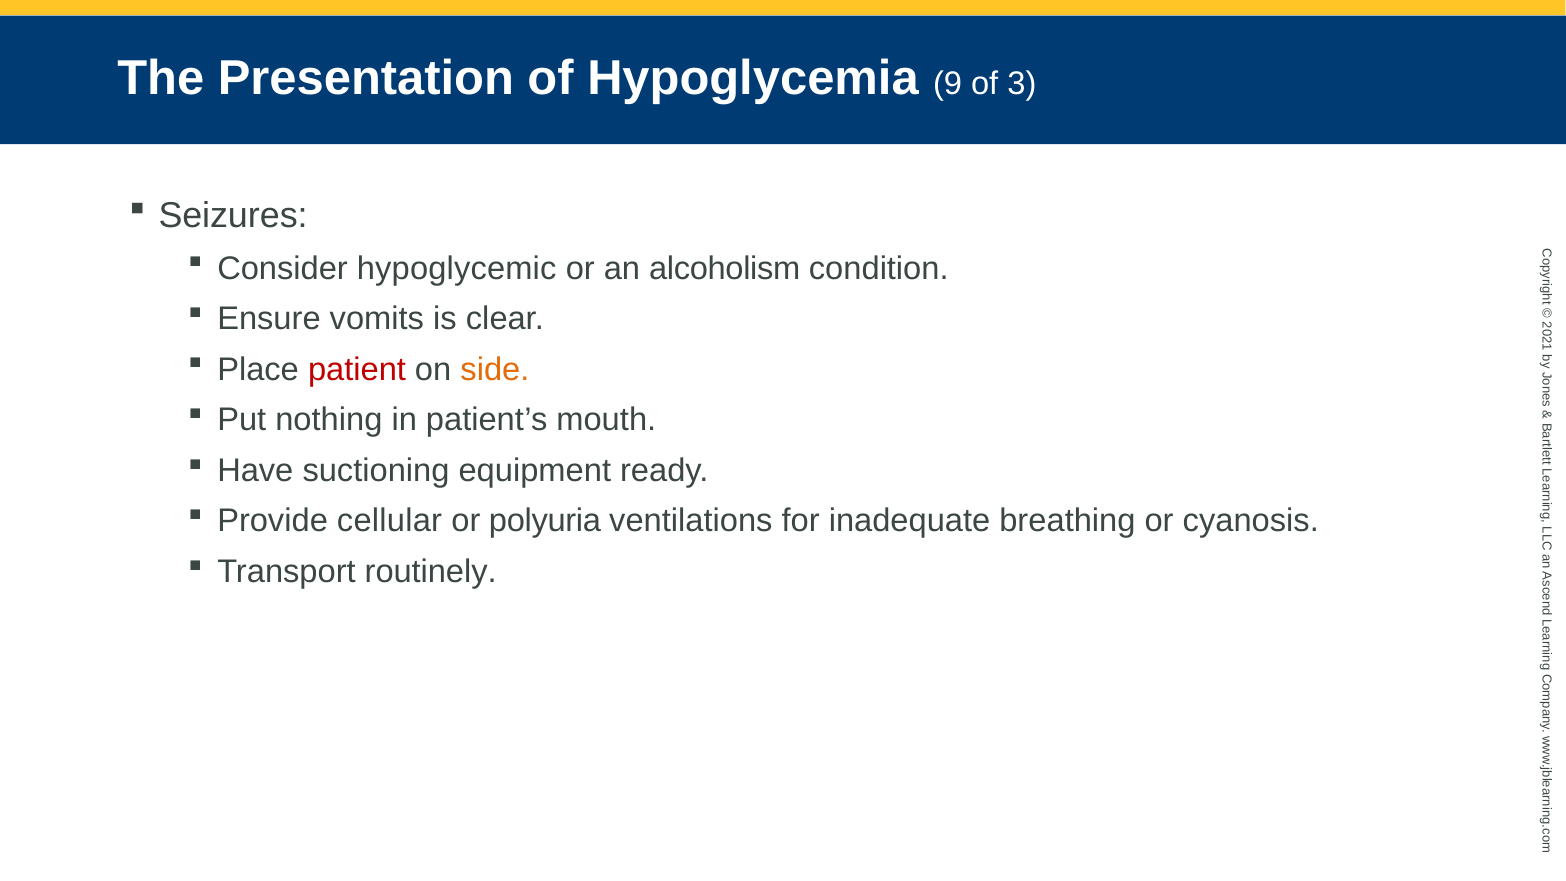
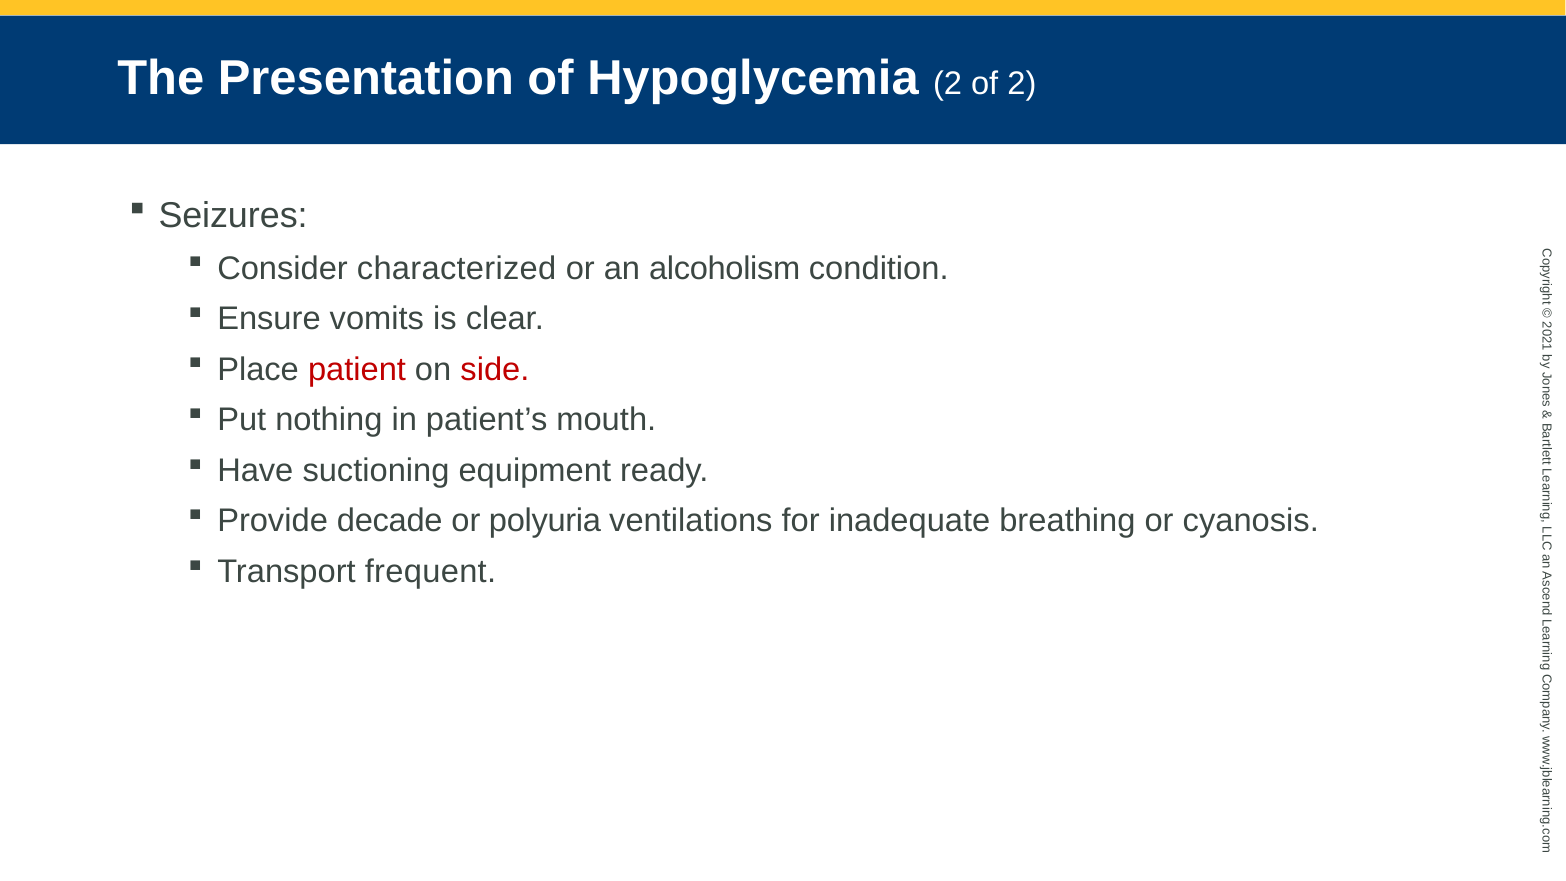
Hypoglycemia 9: 9 -> 2 (948, 84)
of 3: 3 -> 2 (1022, 84)
hypoglycemic: hypoglycemic -> characterized (457, 268)
side colour: orange -> red (495, 369)
cellular: cellular -> decade (390, 521)
routinely: routinely -> frequent (430, 572)
